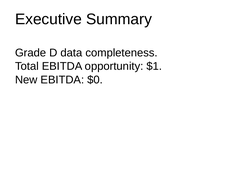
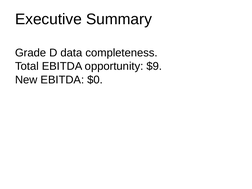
$1: $1 -> $9 (154, 66)
